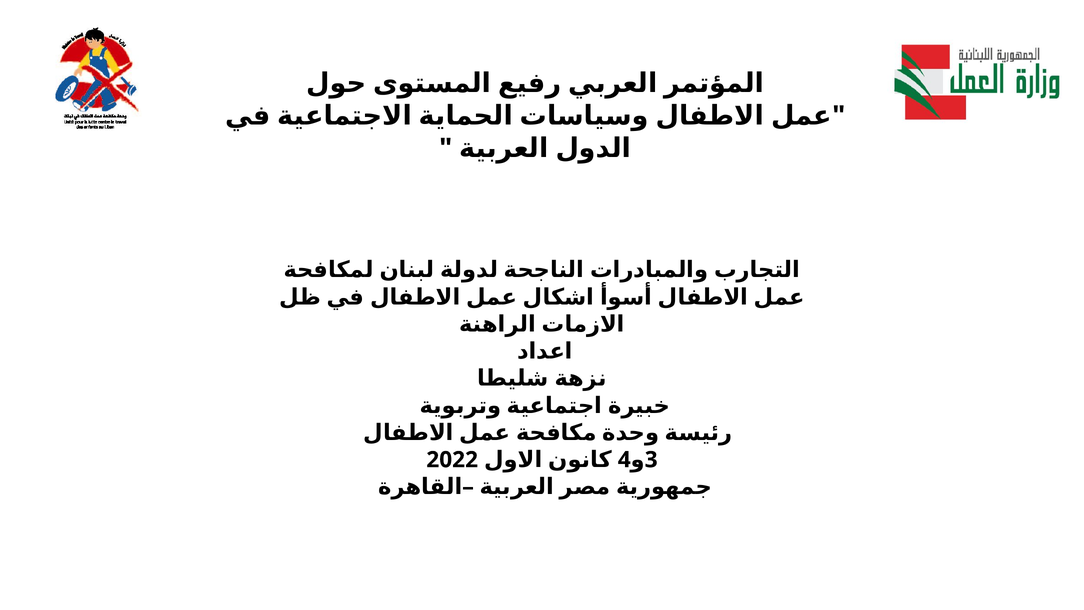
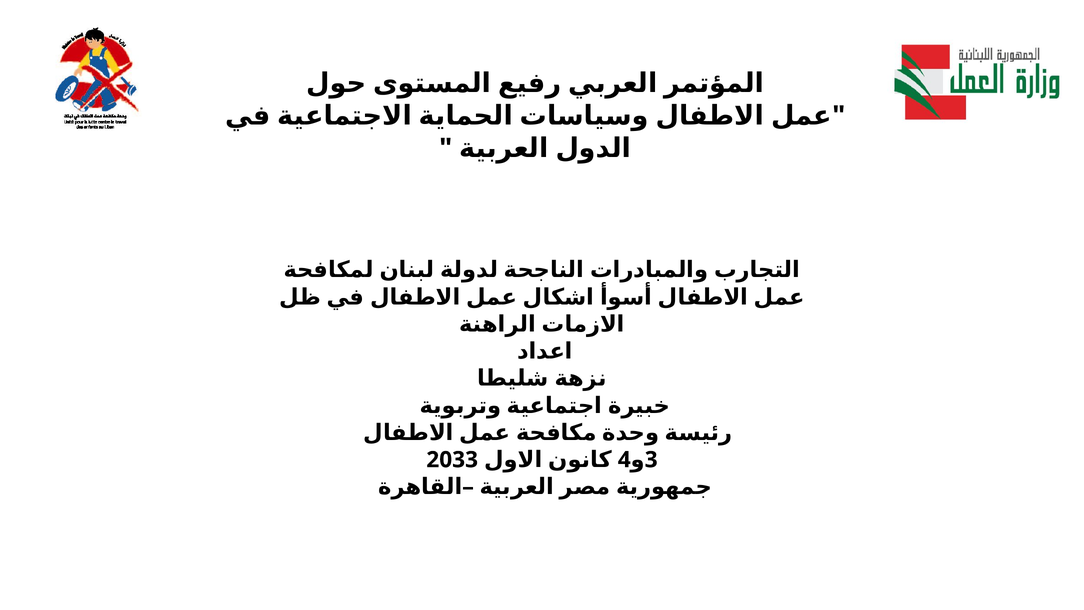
2022: 2022 -> 2033 (452, 460)
